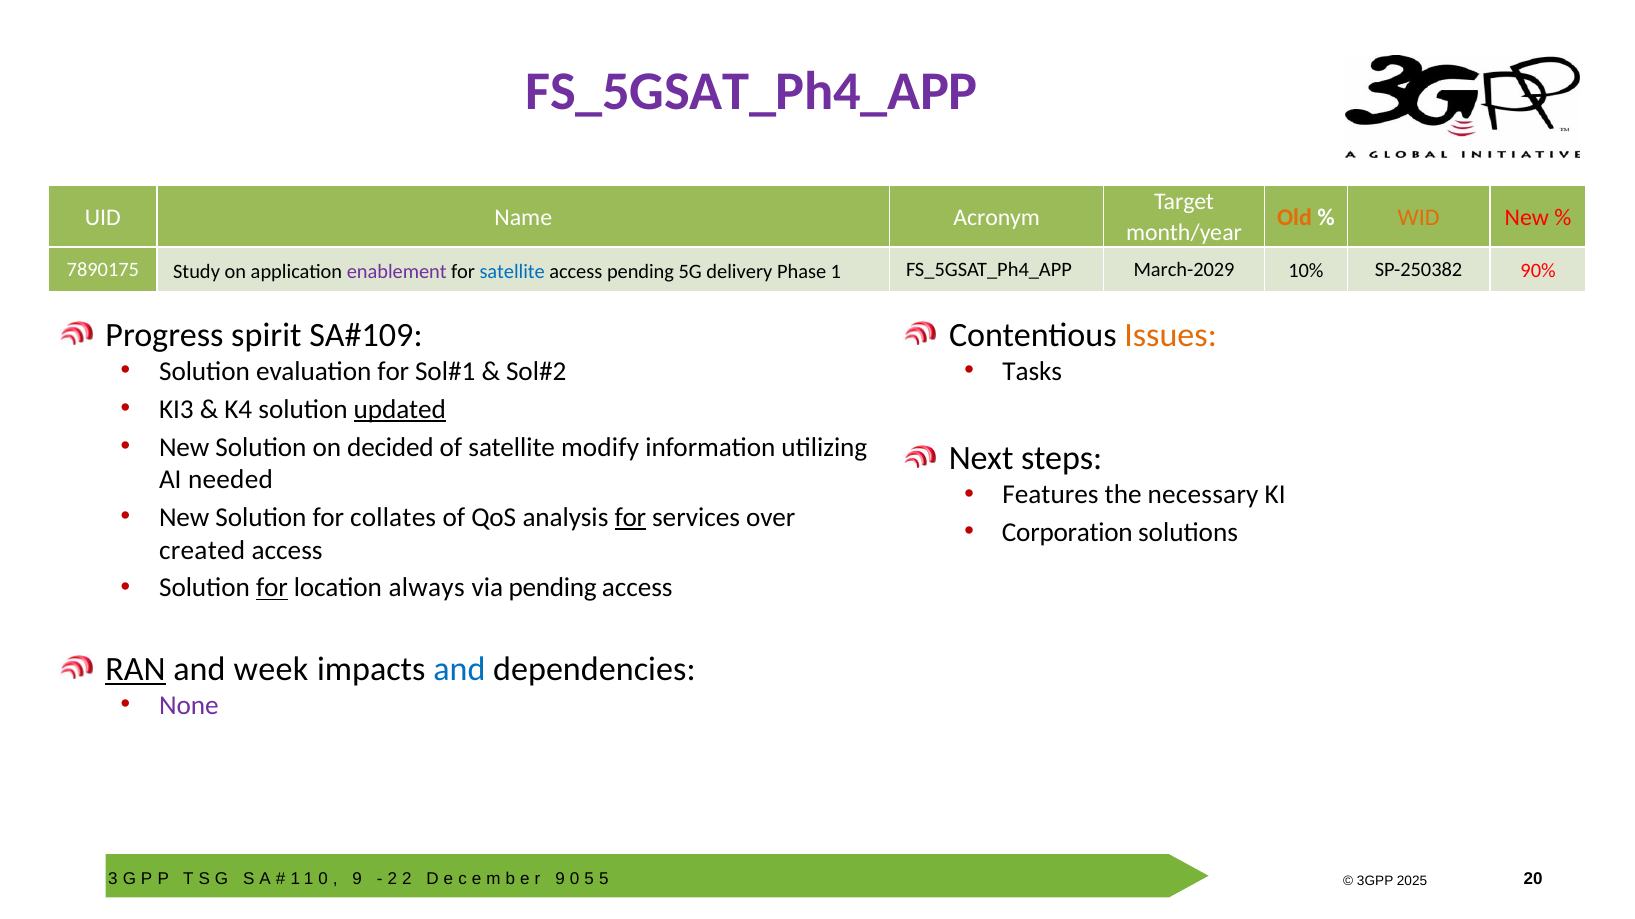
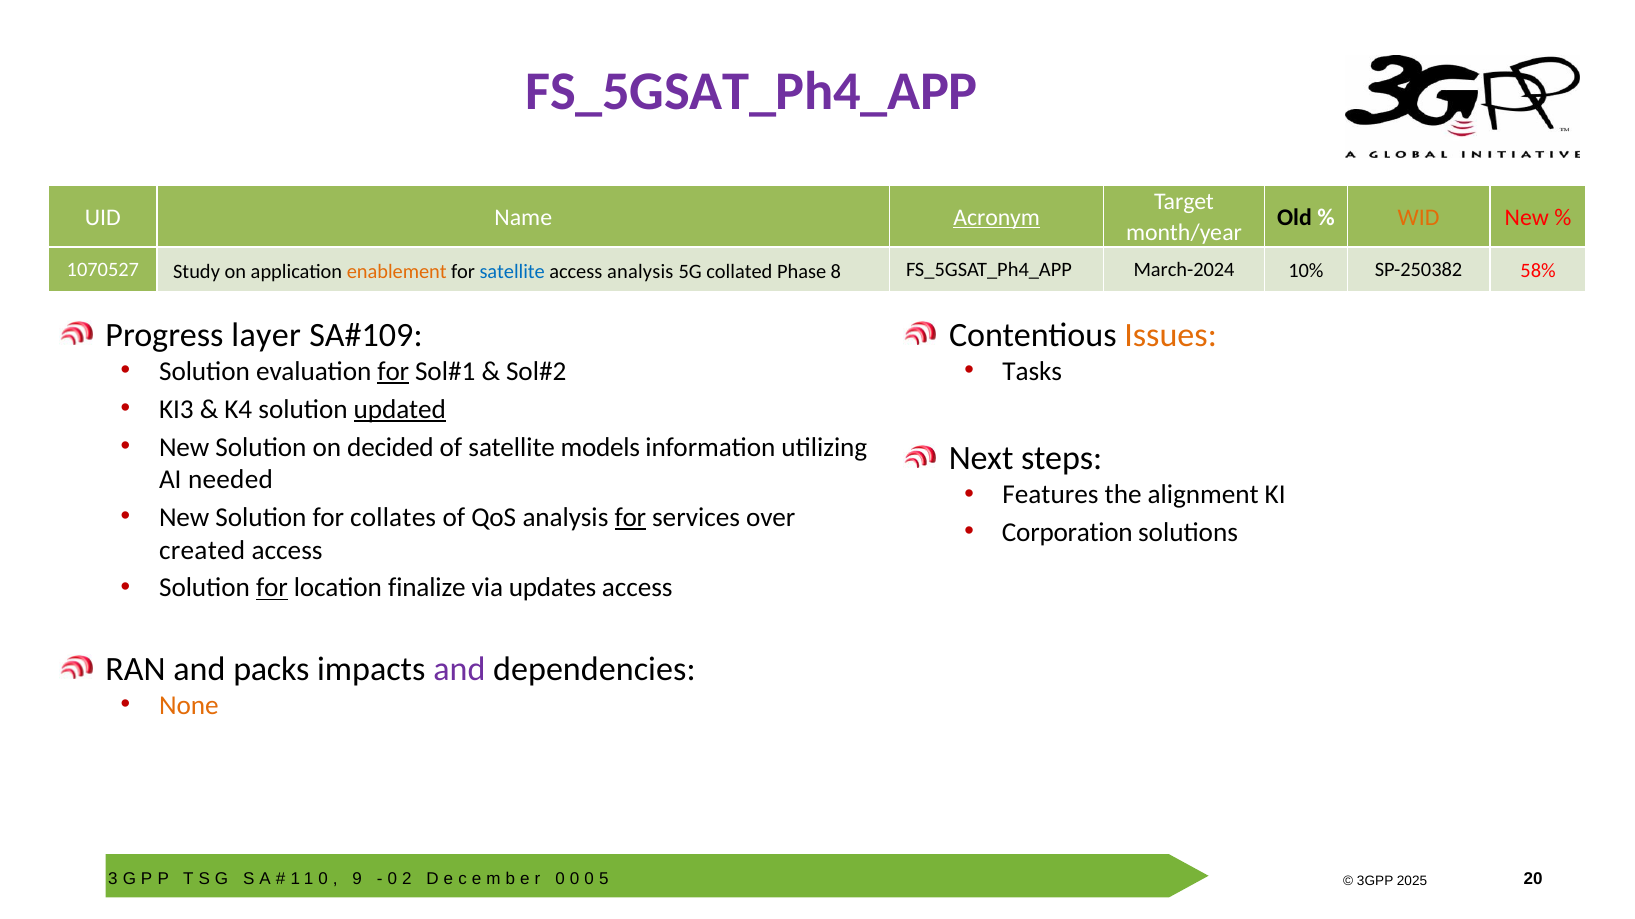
Acronym underline: none -> present (997, 218)
Old colour: orange -> black (1294, 218)
7890175: 7890175 -> 1070527 (103, 270)
enablement colour: purple -> orange (397, 272)
access pending: pending -> analysis (640, 272)
delivery: delivery -> collated (739, 272)
1: 1 -> 8 (836, 272)
March-2029: March-2029 -> March-2024 (1184, 270)
90%: 90% -> 58% (1538, 271)
spirit: spirit -> layer (266, 335)
for underline: none -> present (393, 372)
modify: modify -> models (600, 447)
necessary: necessary -> alignment (1203, 495)
always: always -> finalize (427, 588)
via pending: pending -> updates (553, 588)
RAN underline: present -> none (136, 670)
week: week -> packs (271, 670)
and colour: blue -> purple (459, 670)
None colour: purple -> orange (189, 706)
2: 2 -> 0 (392, 879)
9: 9 -> 0 (560, 879)
5: 5 -> 0 (589, 879)
